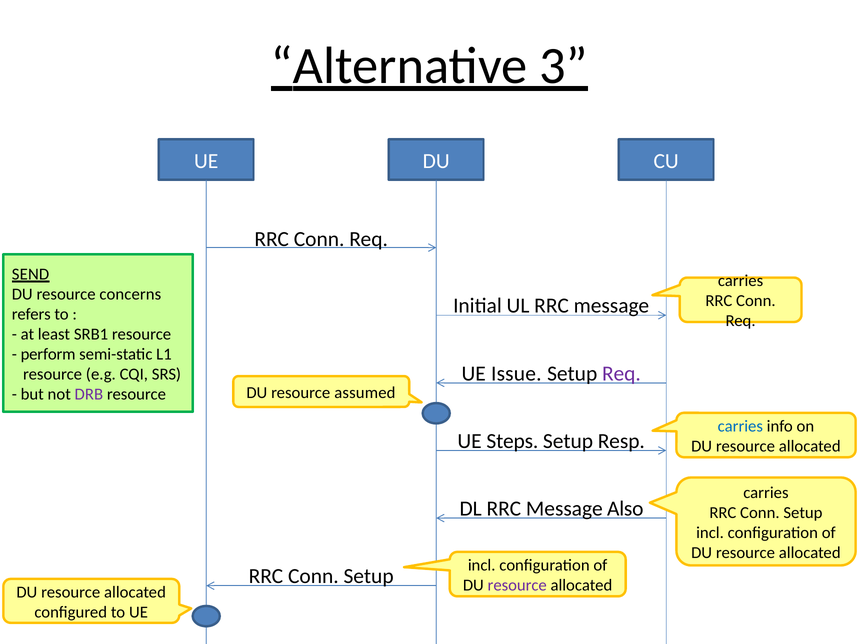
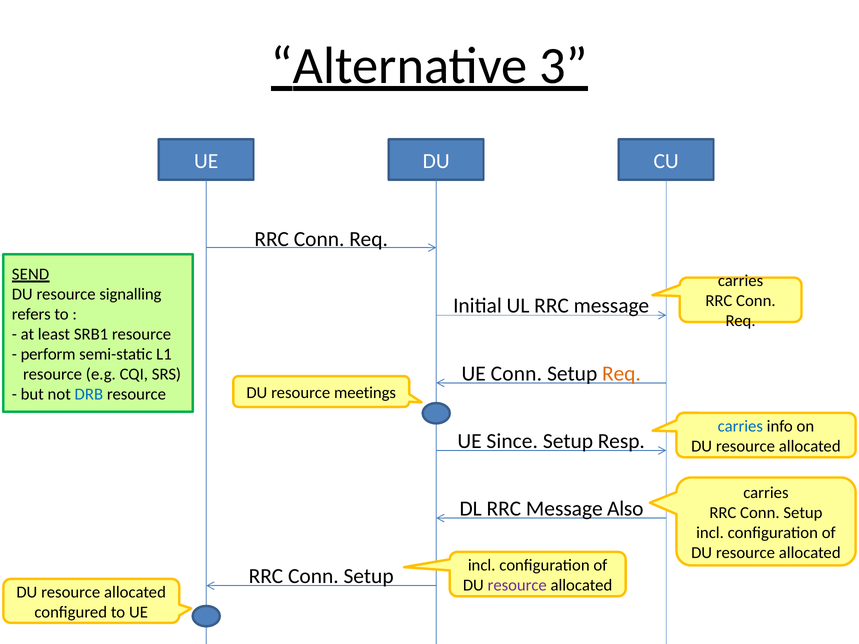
concerns: concerns -> signalling (130, 294)
UE Issue: Issue -> Conn (516, 374)
Req colour: purple -> orange (621, 374)
assumed: assumed -> meetings (365, 393)
DRB colour: purple -> blue (89, 395)
Steps: Steps -> Since (512, 441)
